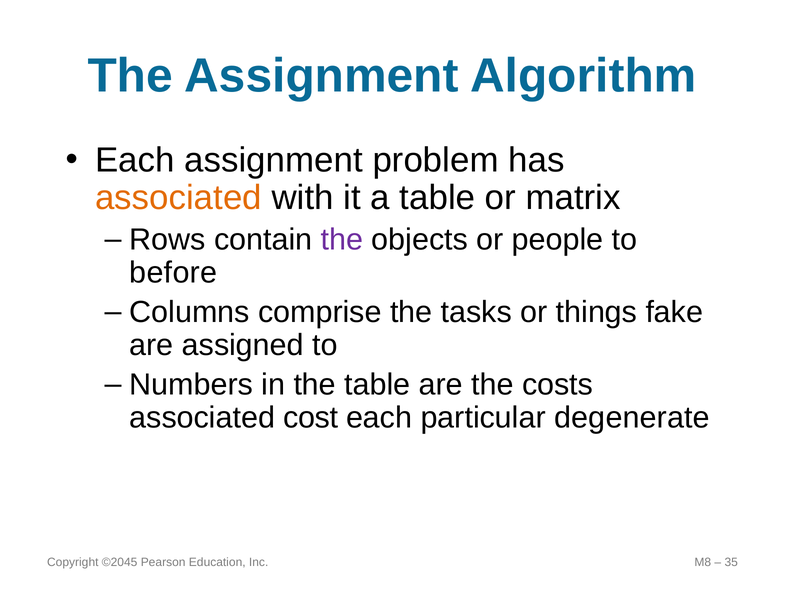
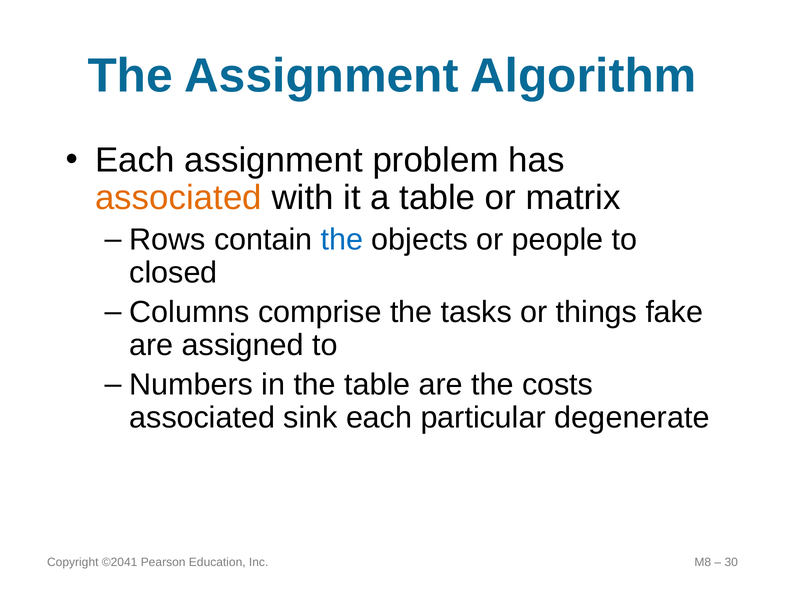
the colour: purple -> blue (342, 240)
before: before -> closed (173, 273)
cost: cost -> sink (311, 418)
©2045: ©2045 -> ©2041 (120, 562)
35: 35 -> 30 (731, 562)
